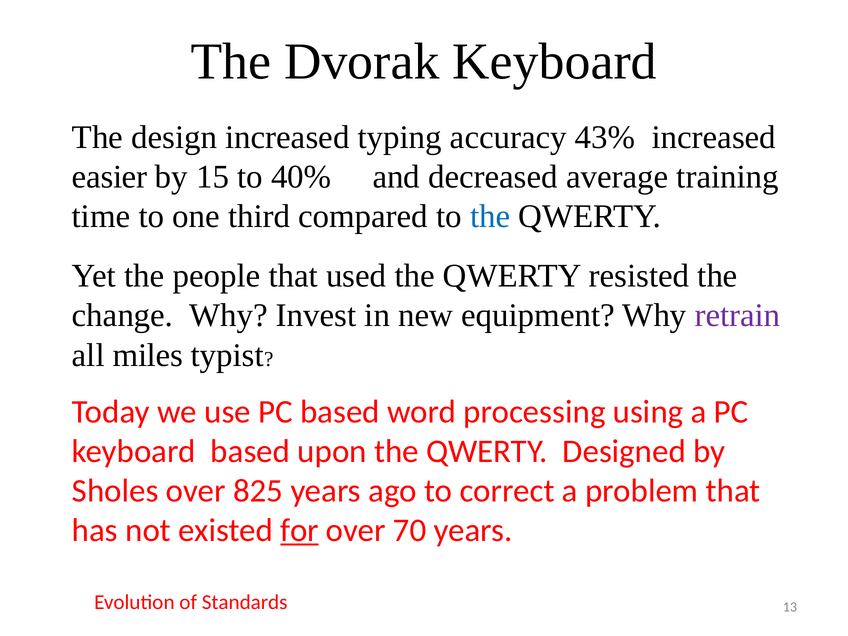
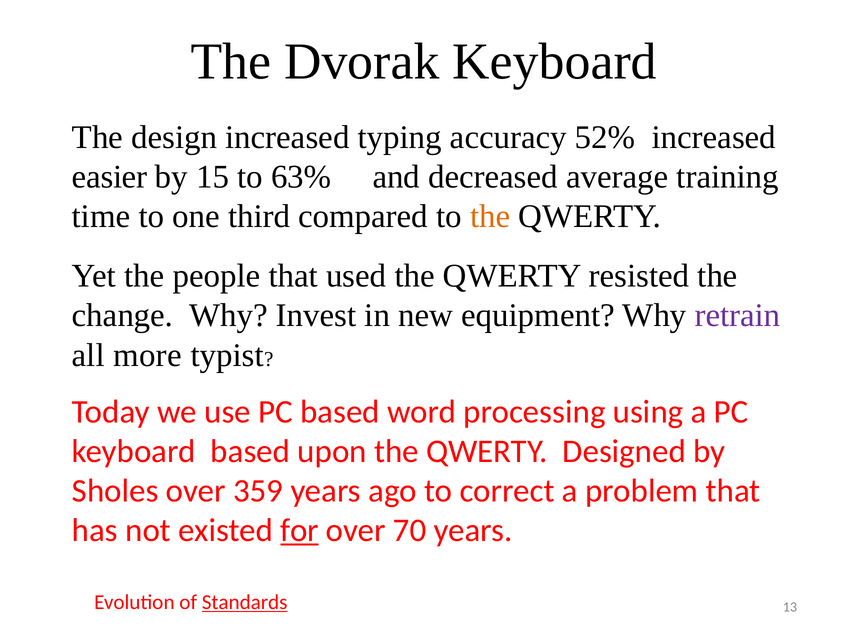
43%: 43% -> 52% (605, 137)
40%: 40% -> 63% (301, 177)
the colour: blue -> orange (490, 217)
miles: miles -> more (147, 355)
825: 825 -> 359 (258, 491)
Standards underline: none -> present (245, 602)
